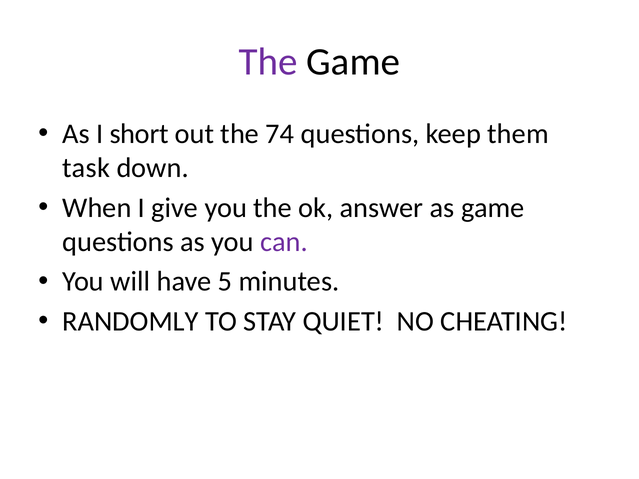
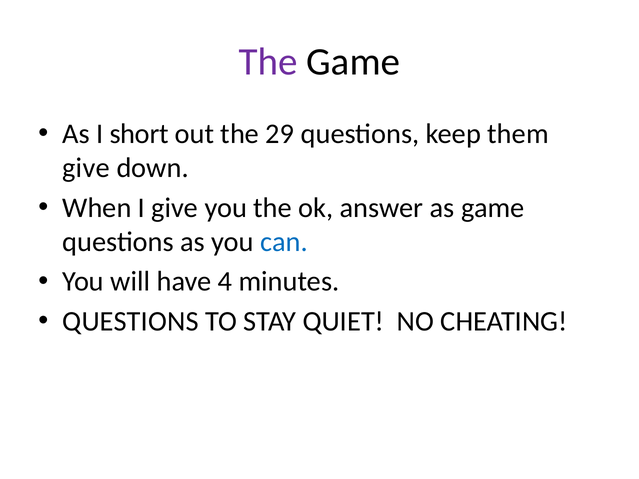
74: 74 -> 29 (280, 134)
task: task -> give (86, 168)
can colour: purple -> blue (284, 242)
5: 5 -> 4 (225, 282)
RANDOMLY: RANDOMLY -> QUESTIONS (130, 322)
